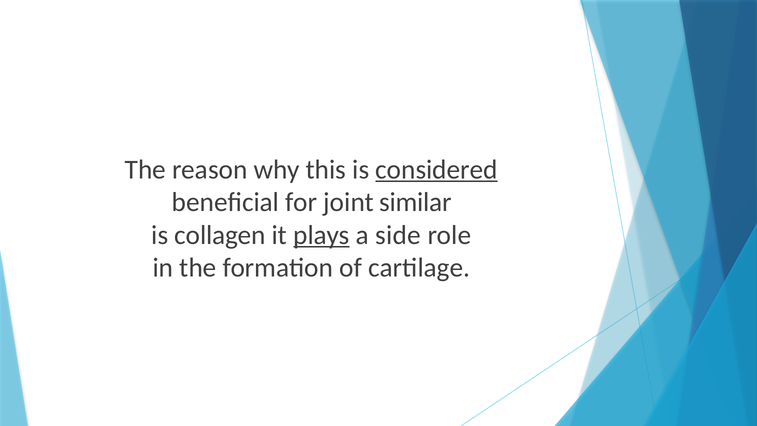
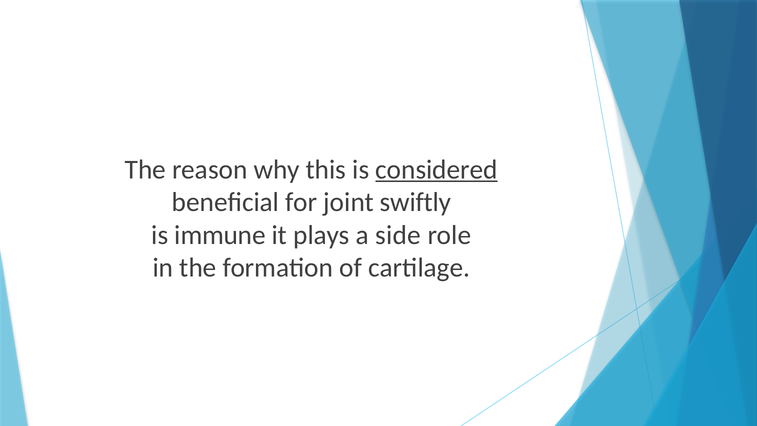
similar: similar -> swiftly (415, 202)
collagen: collagen -> immune (220, 235)
plays underline: present -> none (321, 235)
